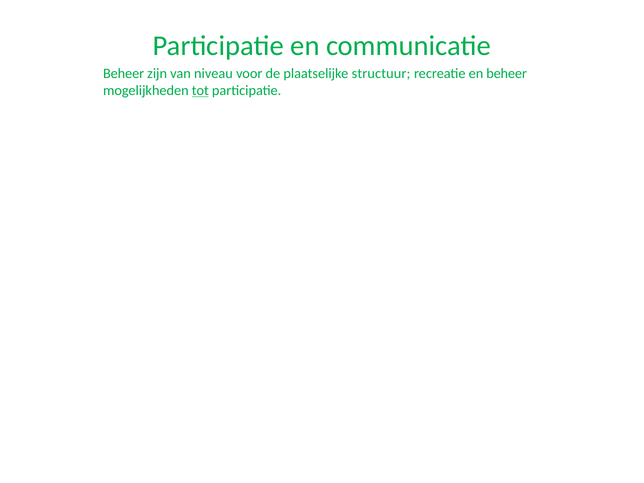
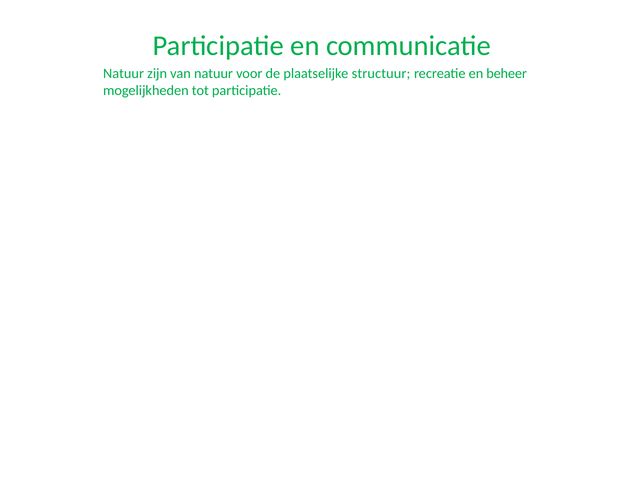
Beheer: Beheer -> Natuur (124, 73)
van niveau: niveau -> natuur (213, 73)
tot underline: present -> none (200, 91)
